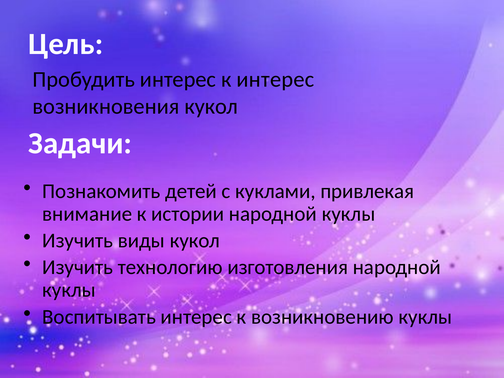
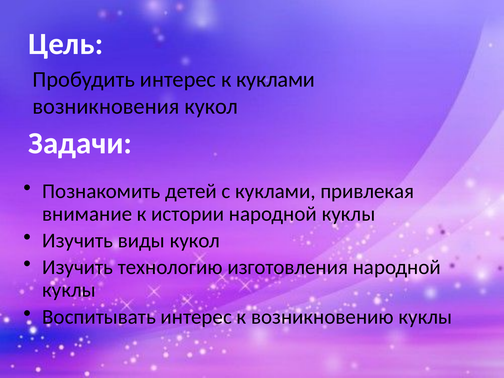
к интерес: интерес -> куклами (276, 80)
